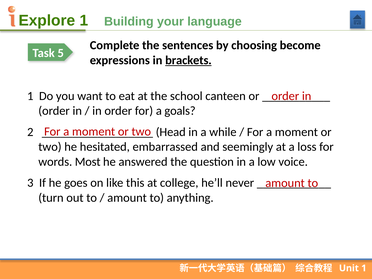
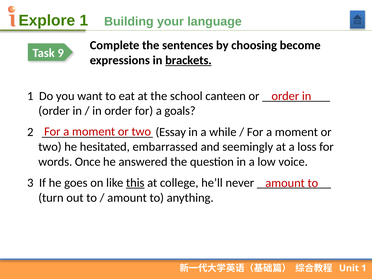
5: 5 -> 9 (61, 53)
Head: Head -> Essay (171, 132)
Most: Most -> Once (88, 162)
this underline: none -> present (135, 183)
